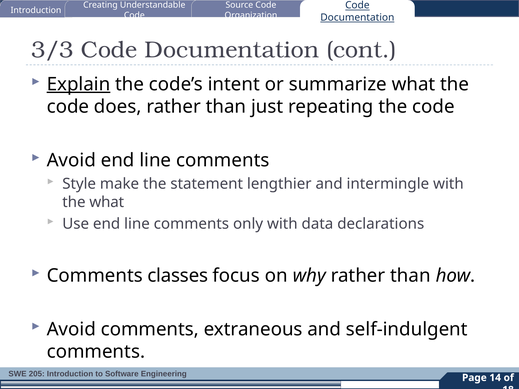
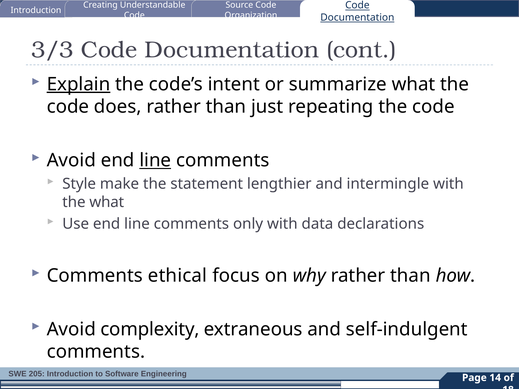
line underline: none -> present (155, 160)
classes: classes -> ethical (178, 276)
Avoid comments: comments -> complexity (150, 329)
